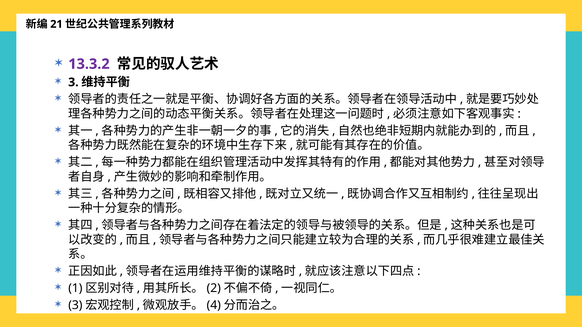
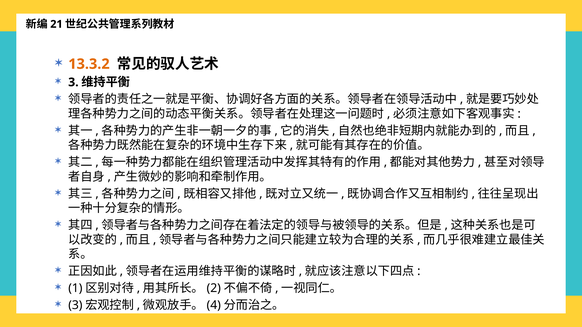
13.3.2 colour: purple -> orange (89, 64)
